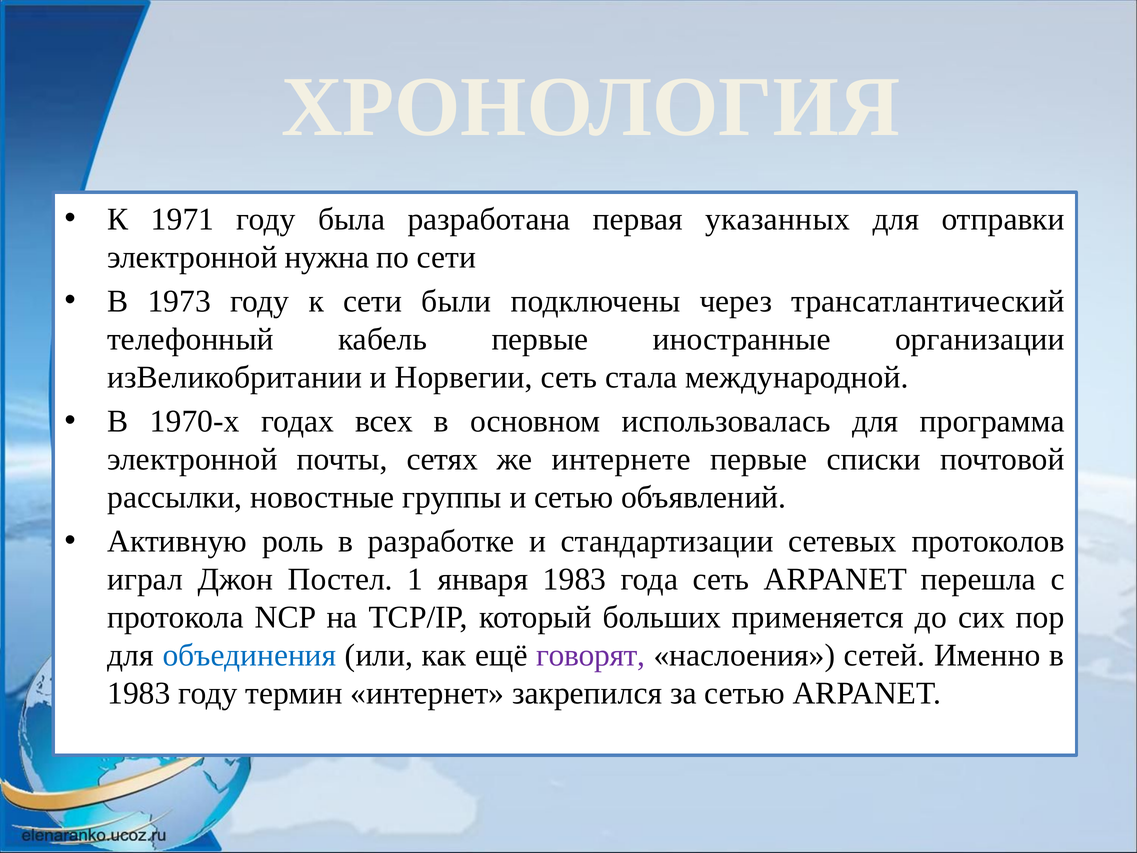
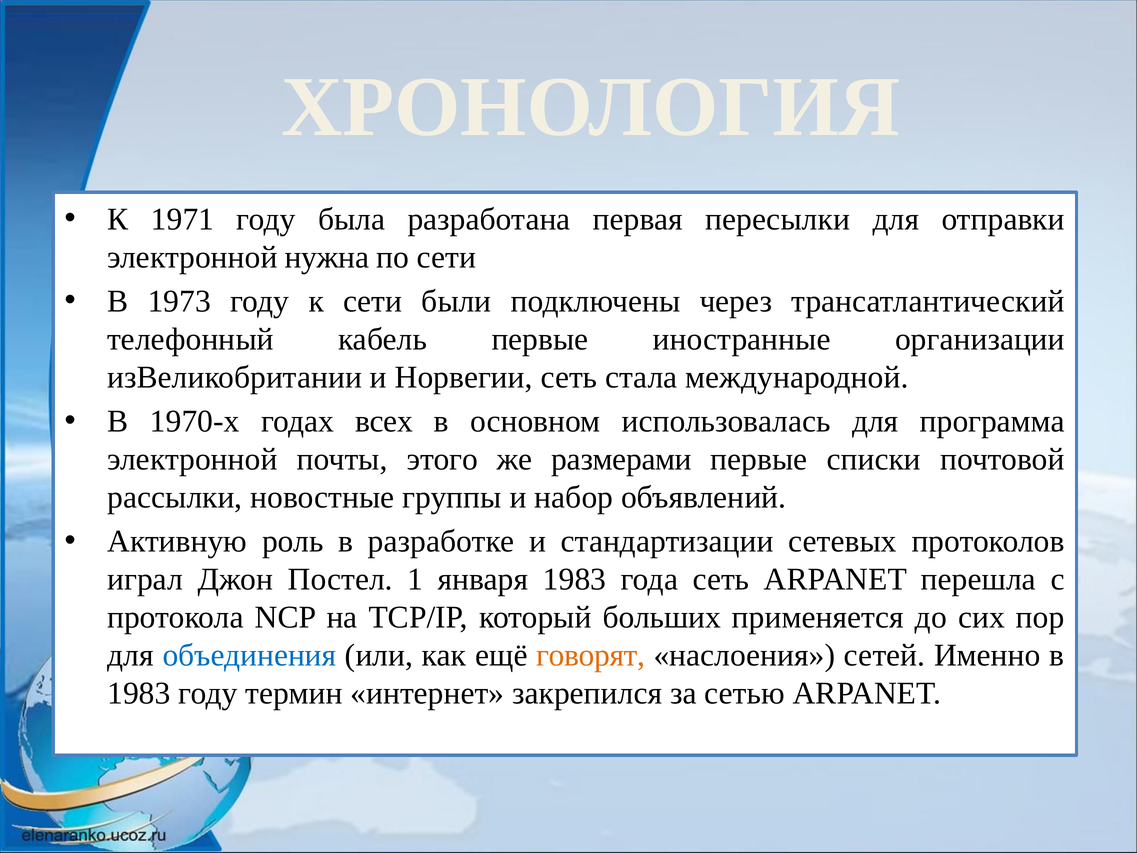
указанных: указанных -> пересылки (778, 219)
сетях: сетях -> этого (442, 459)
интернете: интернете -> размерами (622, 459)
и сетью: сетью -> набор (574, 497)
говорят colour: purple -> orange (591, 655)
